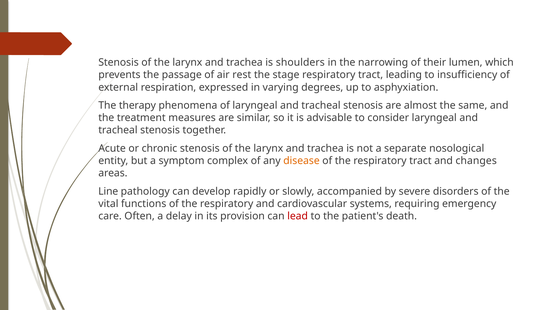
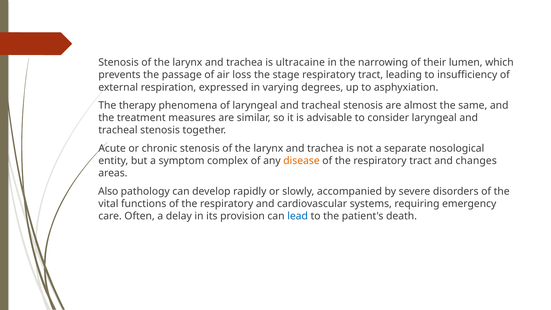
shoulders: shoulders -> ultracaine (300, 62)
rest: rest -> loss (242, 75)
Line: Line -> Also (108, 191)
lead colour: red -> blue (298, 216)
